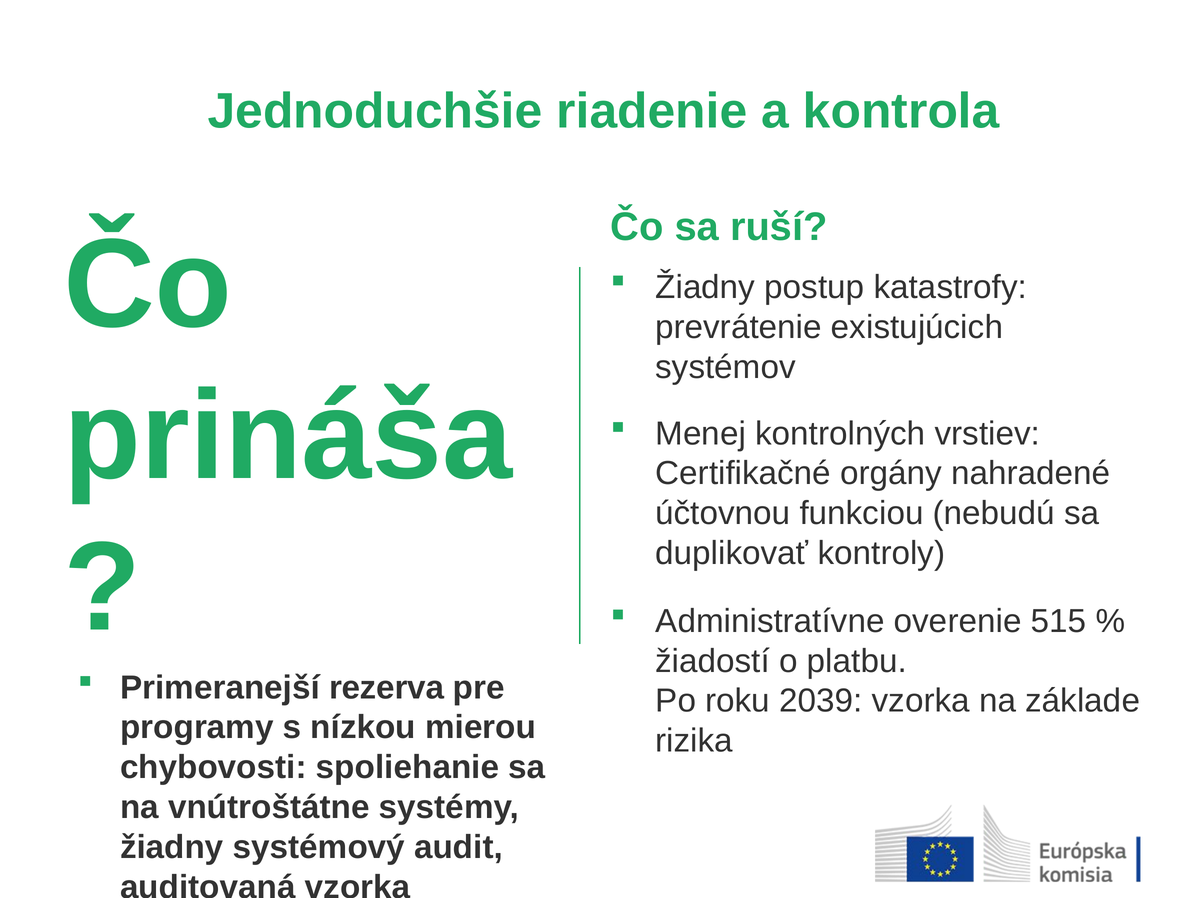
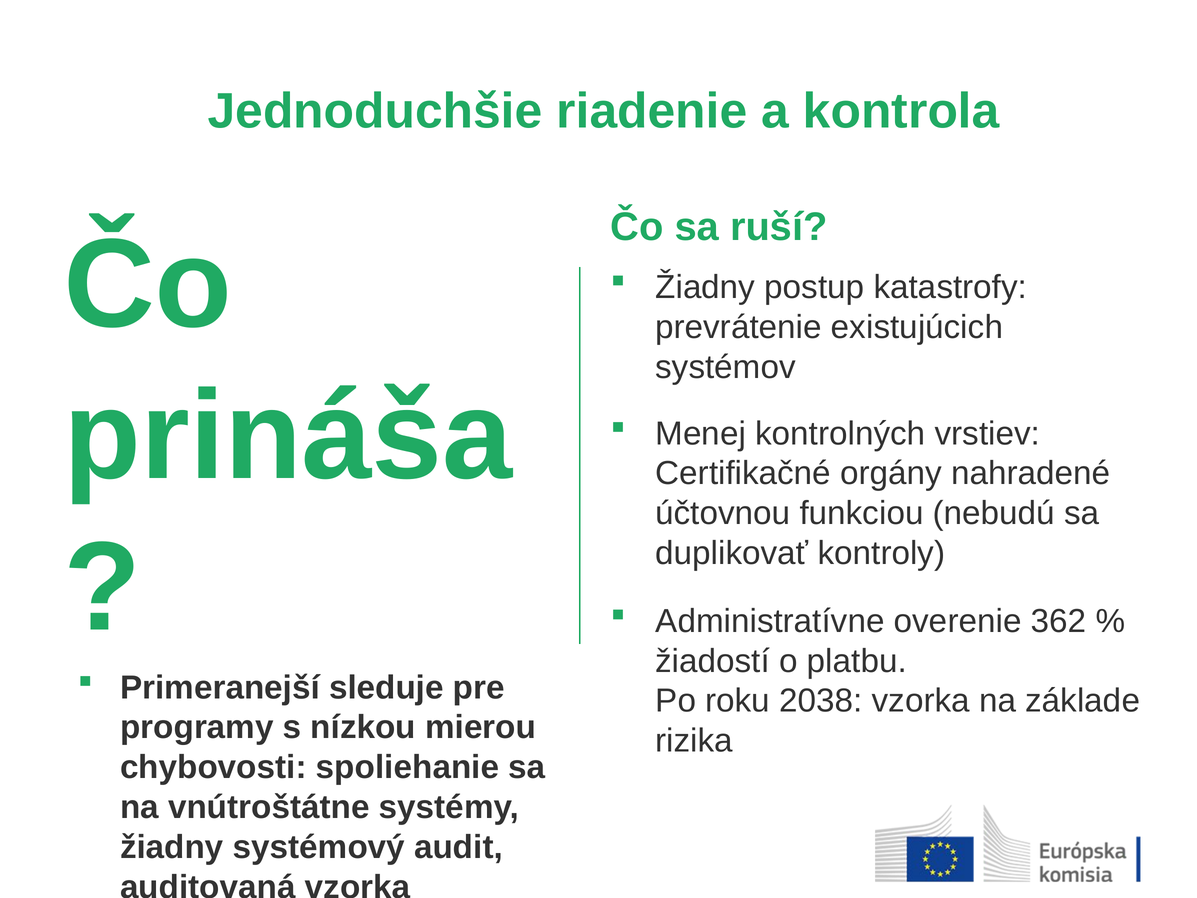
515: 515 -> 362 (1059, 621)
rezerva: rezerva -> sleduje (386, 687)
2039: 2039 -> 2038 (821, 701)
